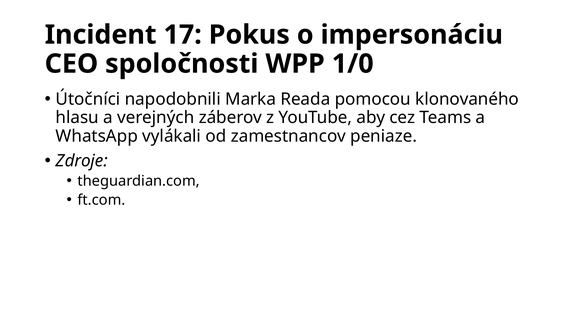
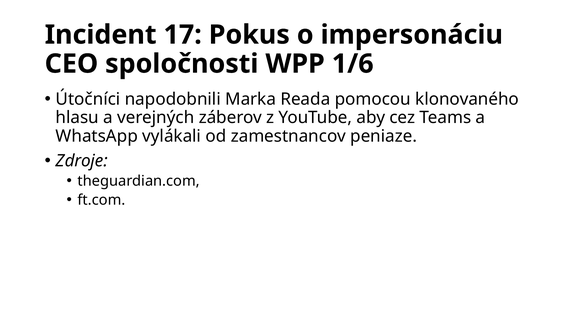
1/0: 1/0 -> 1/6 (353, 64)
